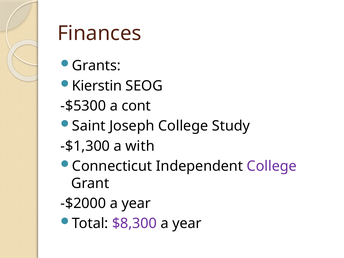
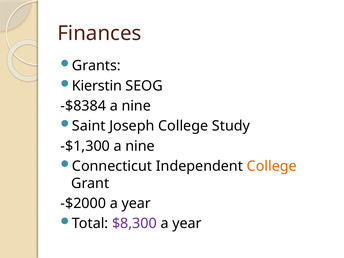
-$5300: -$5300 -> -$8384 (83, 106)
cont: cont -> nine (136, 106)
-$1,300 a with: with -> nine (140, 146)
College colour: purple -> orange (272, 166)
